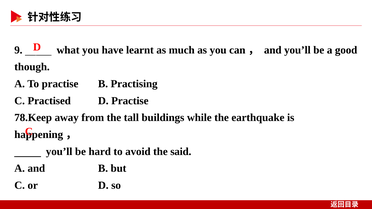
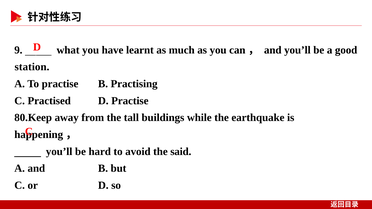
though: though -> station (32, 67)
78.Keep: 78.Keep -> 80.Keep (33, 118)
